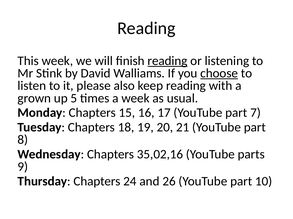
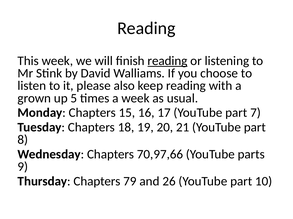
choose underline: present -> none (219, 73)
35,02,16: 35,02,16 -> 70,97,66 (160, 155)
24: 24 -> 79 (130, 182)
